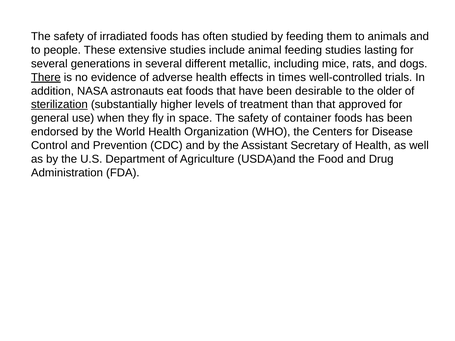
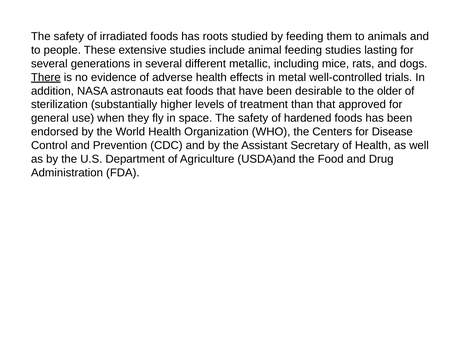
often: often -> roots (215, 36)
times: times -> metal (292, 77)
sterilization underline: present -> none (59, 105)
container: container -> hardened (308, 118)
